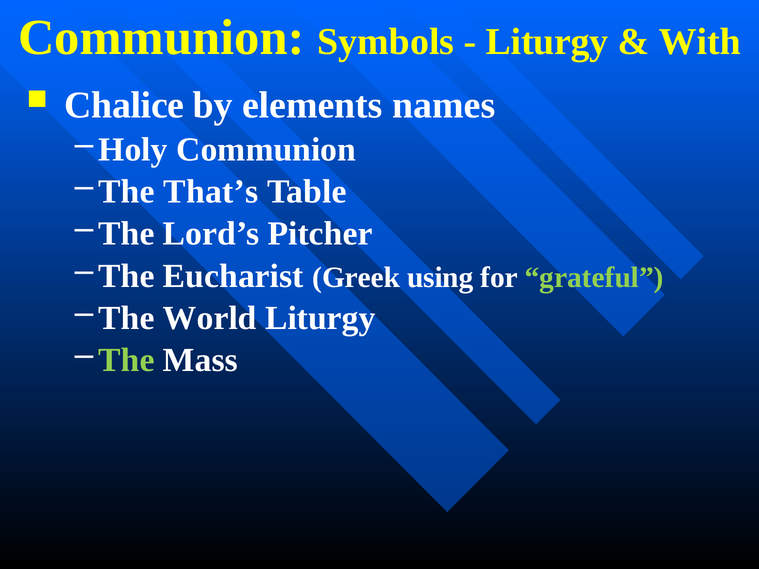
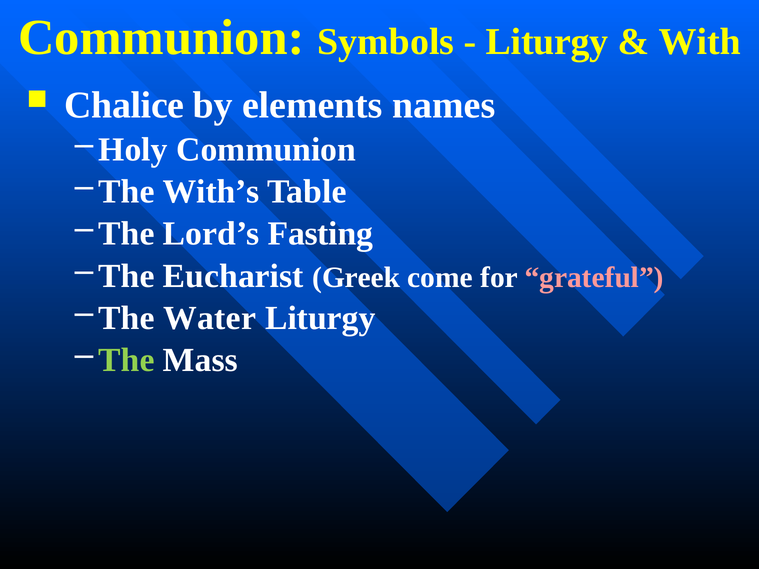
That’s: That’s -> With’s (211, 192)
Pitcher: Pitcher -> Fasting (320, 234)
using: using -> come (440, 277)
grateful colour: light green -> pink (594, 277)
World: World -> Water (210, 318)
